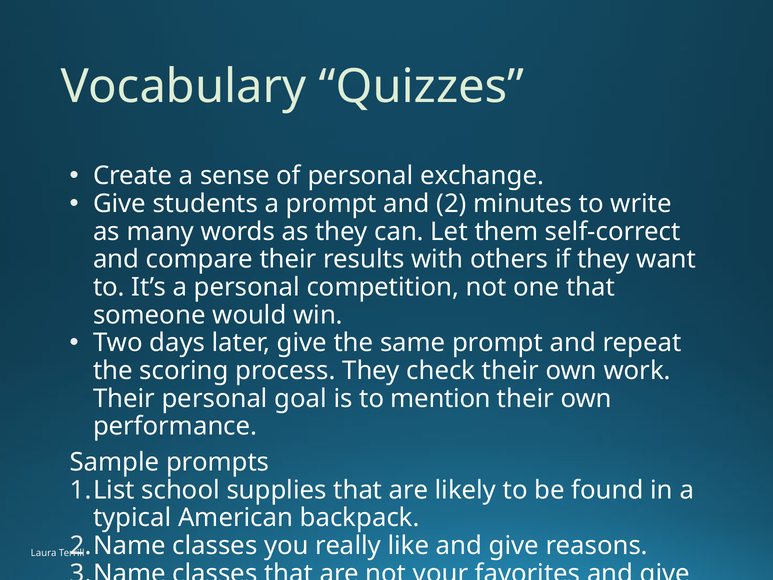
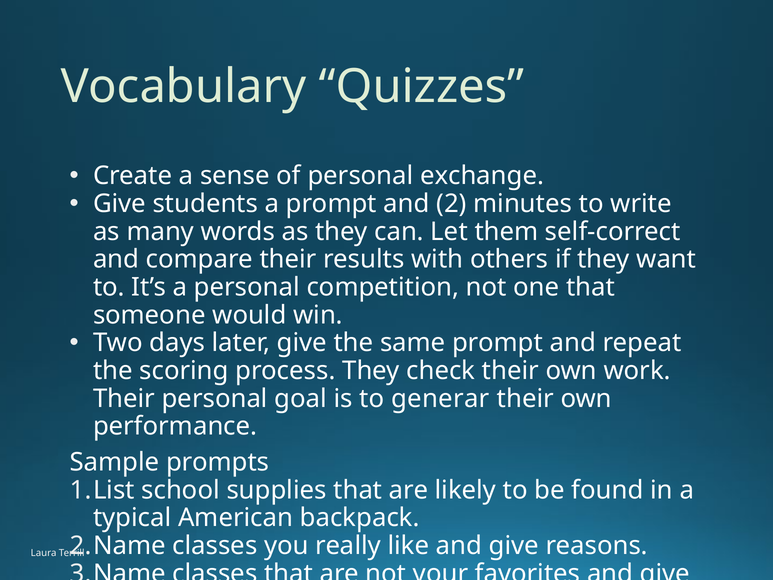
mention: mention -> generar (440, 398)
